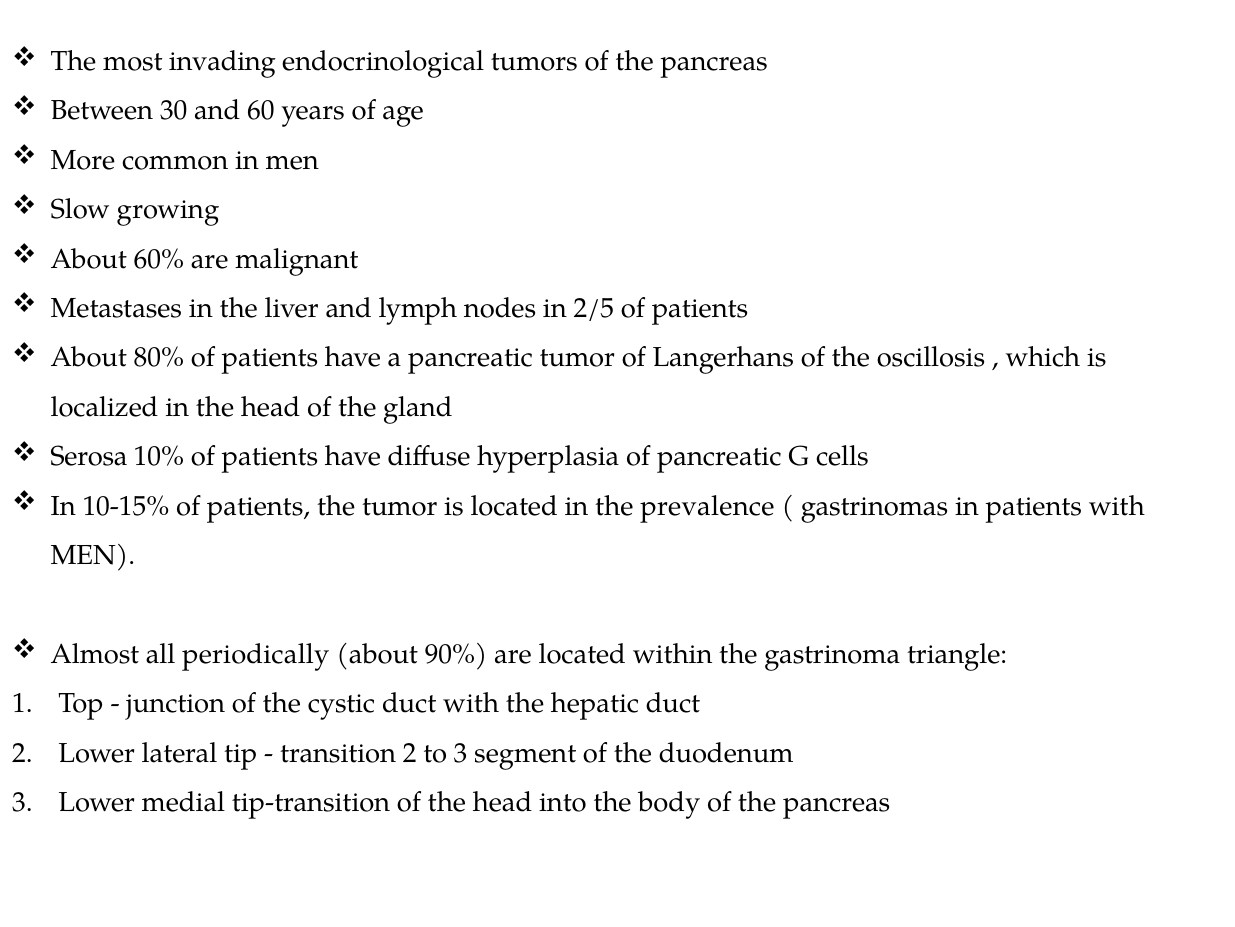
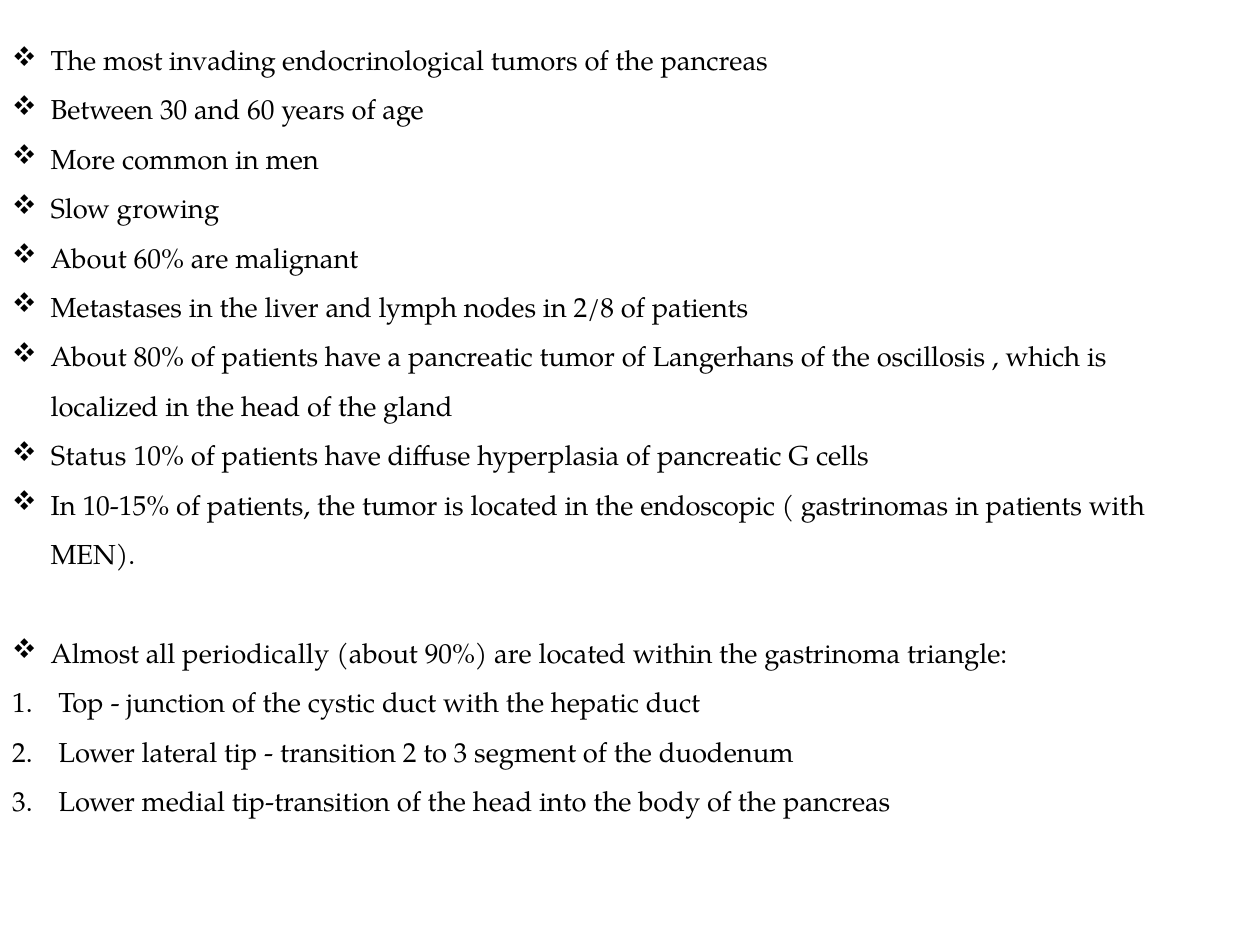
2/5: 2/5 -> 2/8 (594, 308)
Serosa: Serosa -> Status (89, 456)
prevalence: prevalence -> endoscopic (708, 506)
